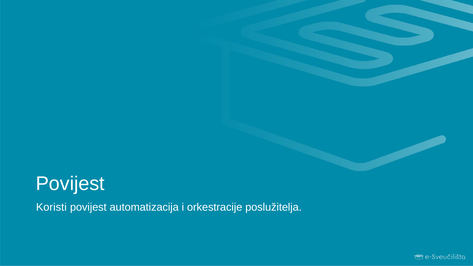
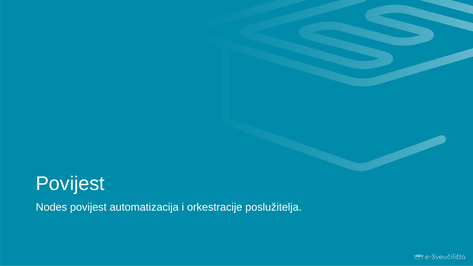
Koristi: Koristi -> Nodes (51, 207)
